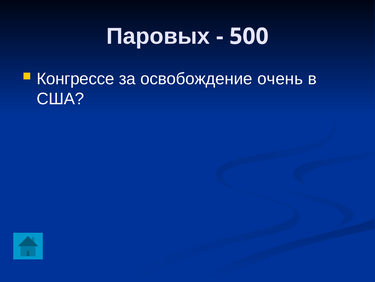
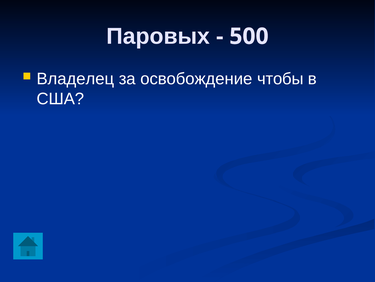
Конгрессе: Конгрессе -> Владелец (75, 79)
очень: очень -> чтобы (280, 79)
